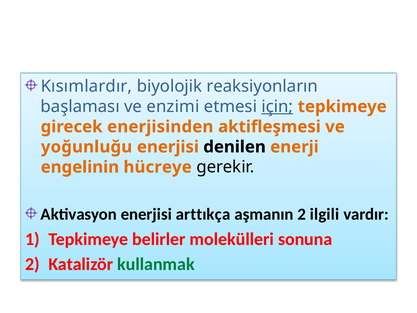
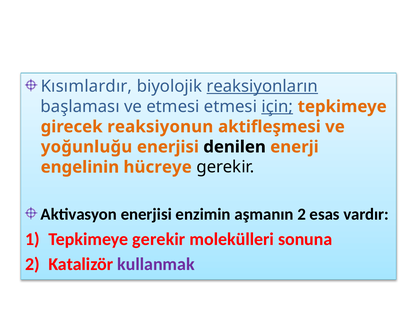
reaksiyonların underline: none -> present (262, 86)
ve enzimi: enzimi -> etmesi (173, 106)
enerjisinden: enerjisinden -> reaksiyonun (160, 127)
arttıkça: arttıkça -> enzimin (203, 214)
ilgili: ilgili -> esas (325, 214)
Tepkimeye belirler: belirler -> gerekir (159, 239)
kullanmak colour: green -> purple (156, 264)
